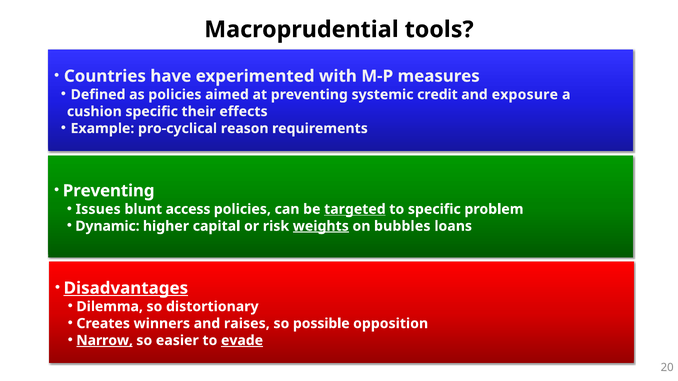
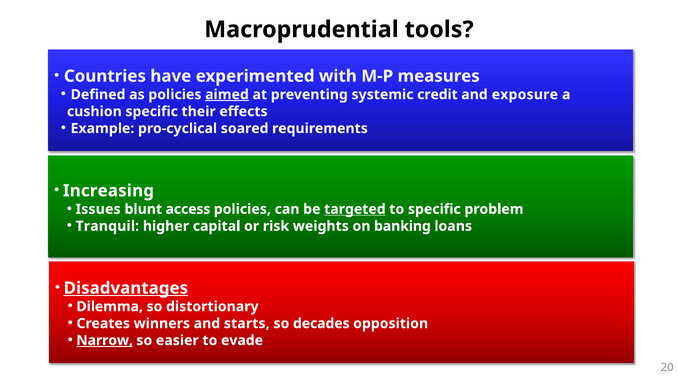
aimed underline: none -> present (227, 95)
reason: reason -> soared (245, 129)
Preventing: Preventing -> Increasing (108, 191)
Dynamic: Dynamic -> Tranquil (107, 226)
weights underline: present -> none (321, 226)
bubbles: bubbles -> banking (402, 226)
raises: raises -> starts (247, 324)
possible: possible -> decades (321, 324)
evade underline: present -> none (242, 341)
